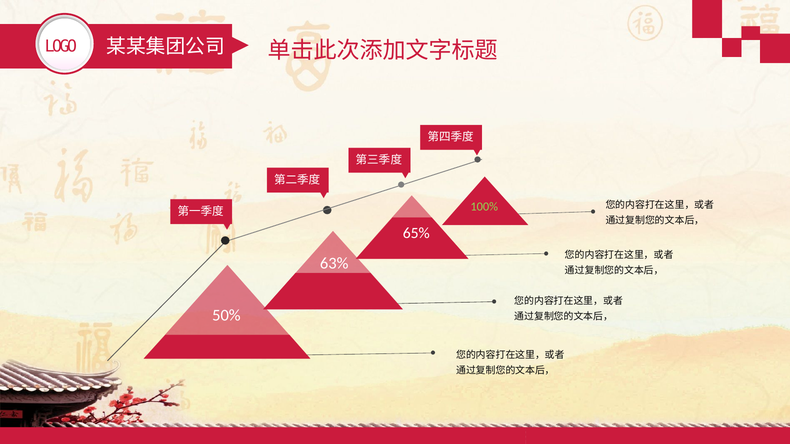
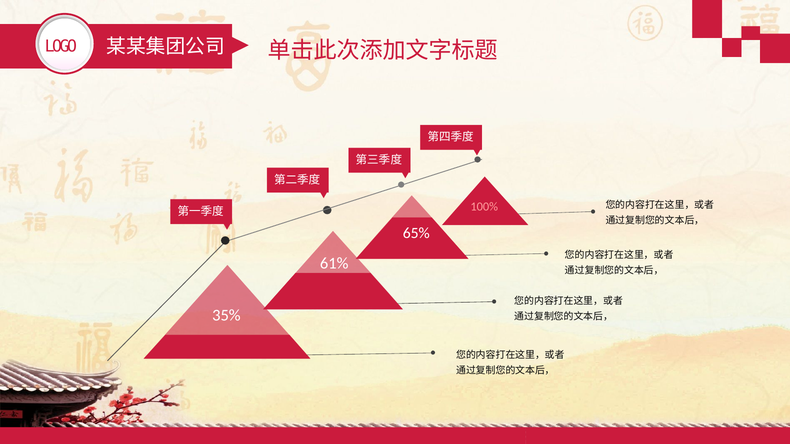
100% colour: light green -> pink (484, 207)
63%: 63% -> 61% (334, 264)
50%: 50% -> 35% (226, 316)
